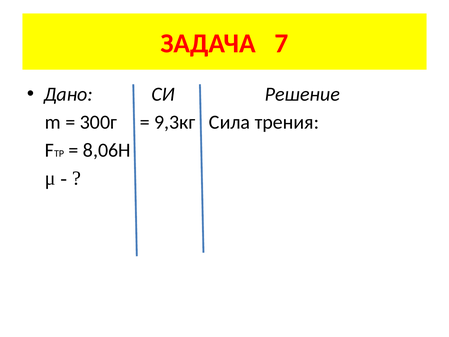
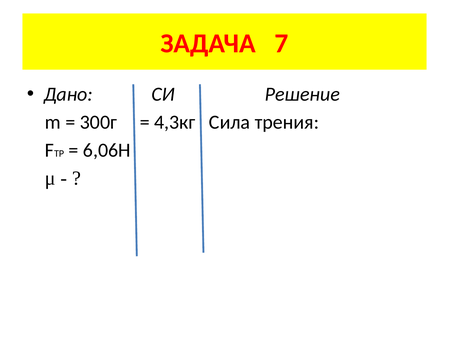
9,3кг: 9,3кг -> 4,3кг (175, 122)
8,06H: 8,06H -> 6,06H (107, 150)
